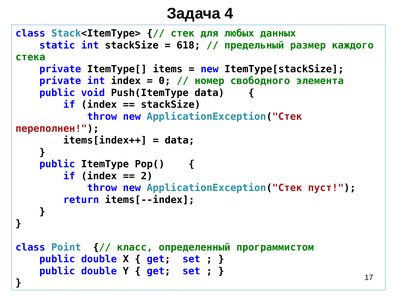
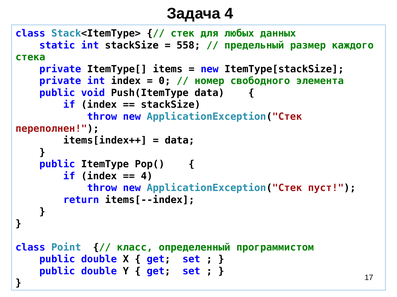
618: 618 -> 558 (188, 45)
2: 2 -> 4 (147, 176)
